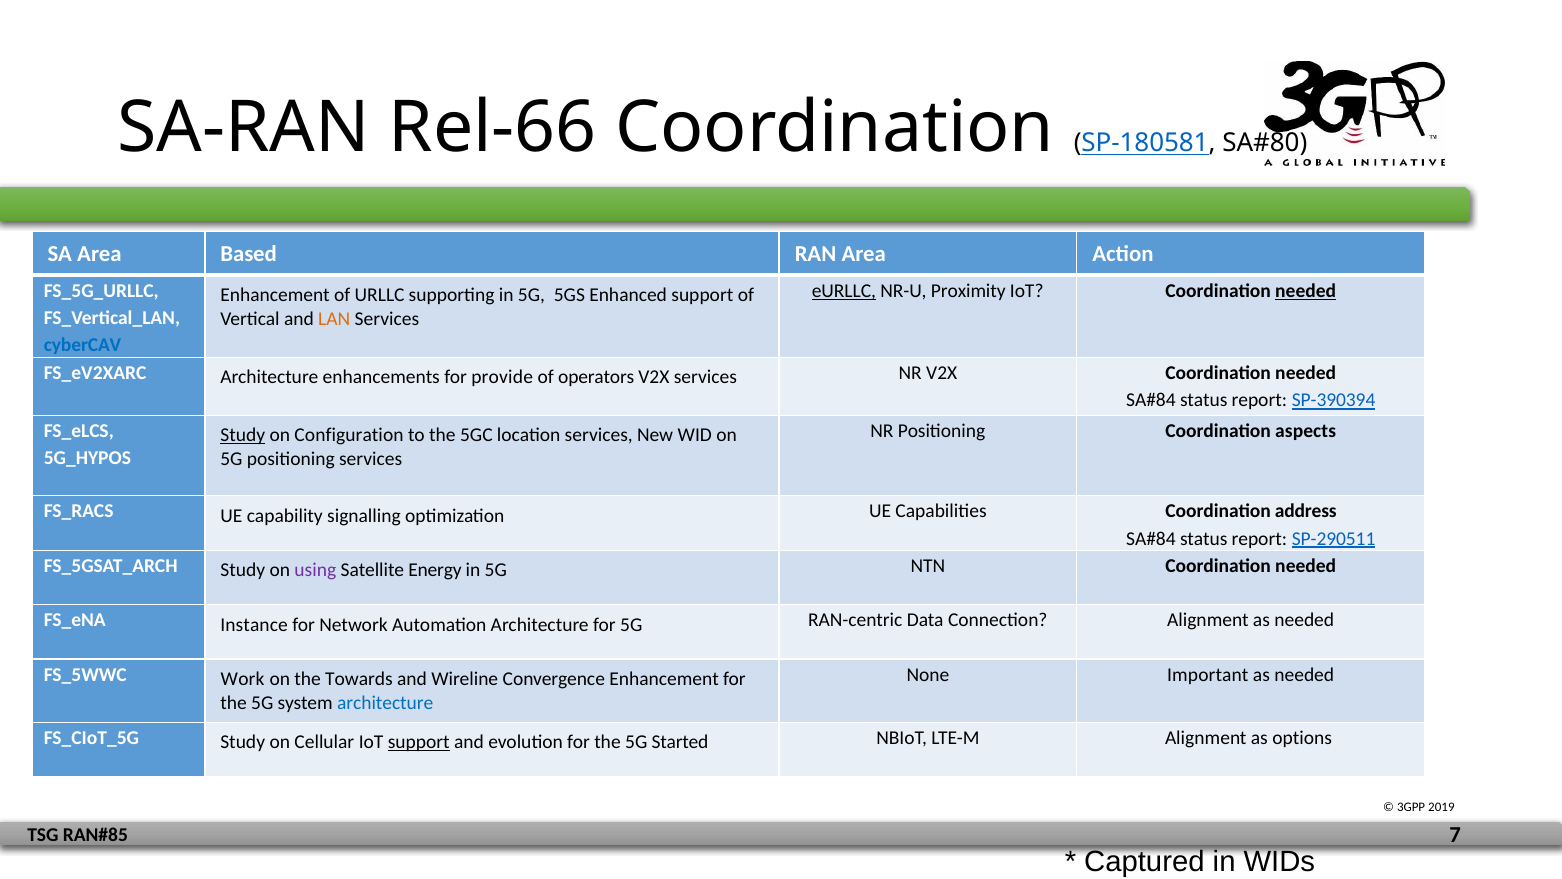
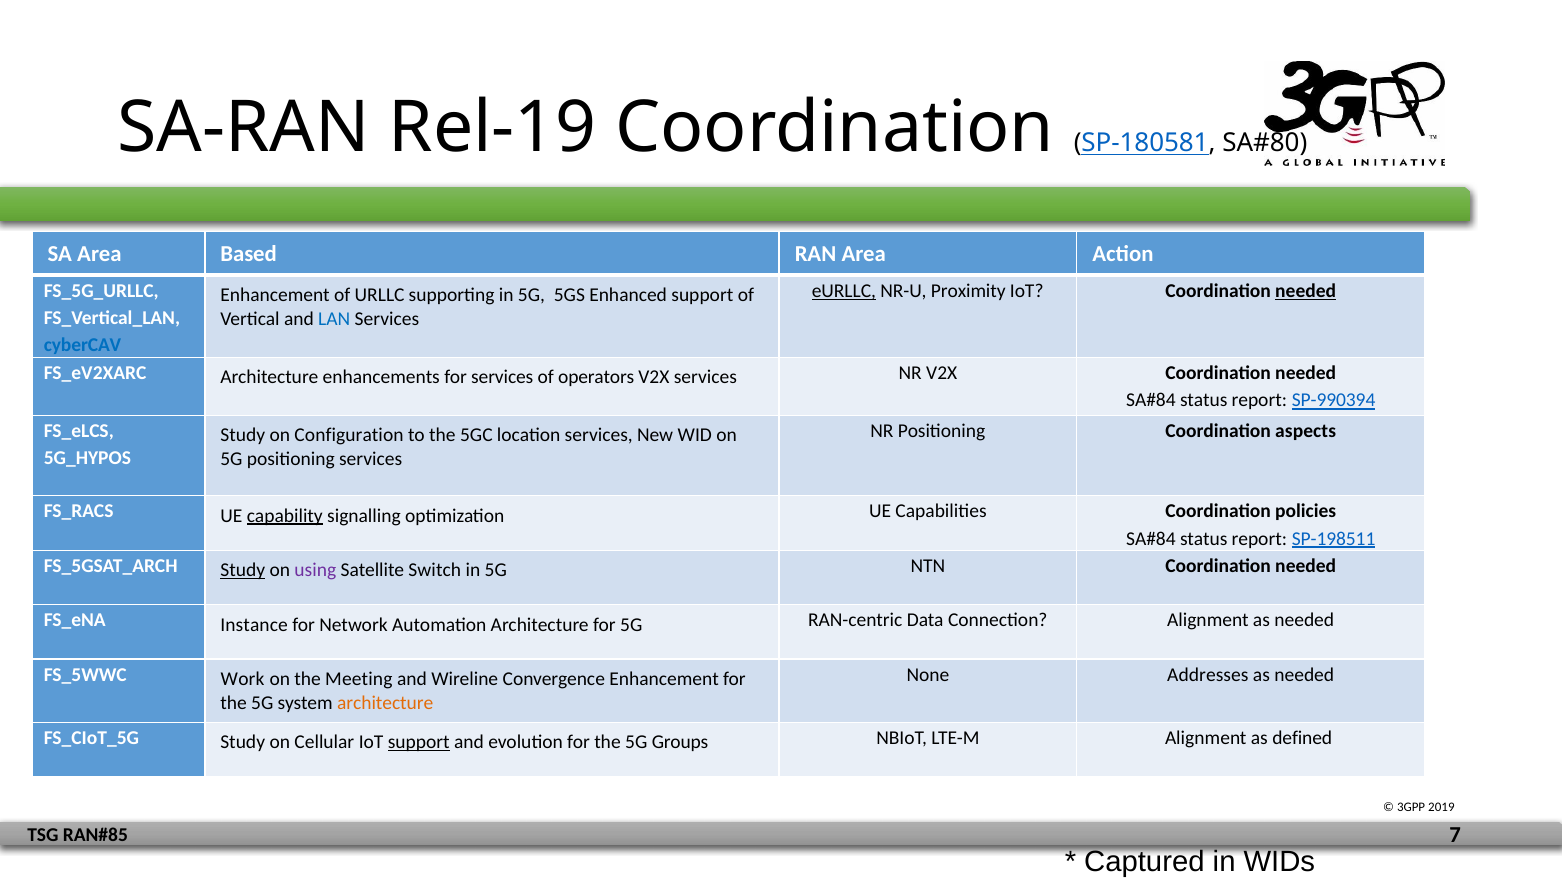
Rel-66: Rel-66 -> Rel-19 (493, 128)
LAN colour: orange -> blue (334, 319)
for provide: provide -> services (502, 377)
SP-390394: SP-390394 -> SP-990394 (1334, 400)
Study underline: present -> none (243, 435)
capability underline: none -> present (285, 515)
address: address -> policies (1306, 511)
SP-290511: SP-290511 -> SP-198511 (1334, 538)
Study underline: none -> present (243, 570)
Energy: Energy -> Switch (435, 570)
Towards: Towards -> Meeting (359, 679)
Important: Important -> Addresses (1208, 674)
architecture colour: blue -> orange (385, 702)
Started: Started -> Groups (680, 742)
options: options -> defined (1302, 738)
